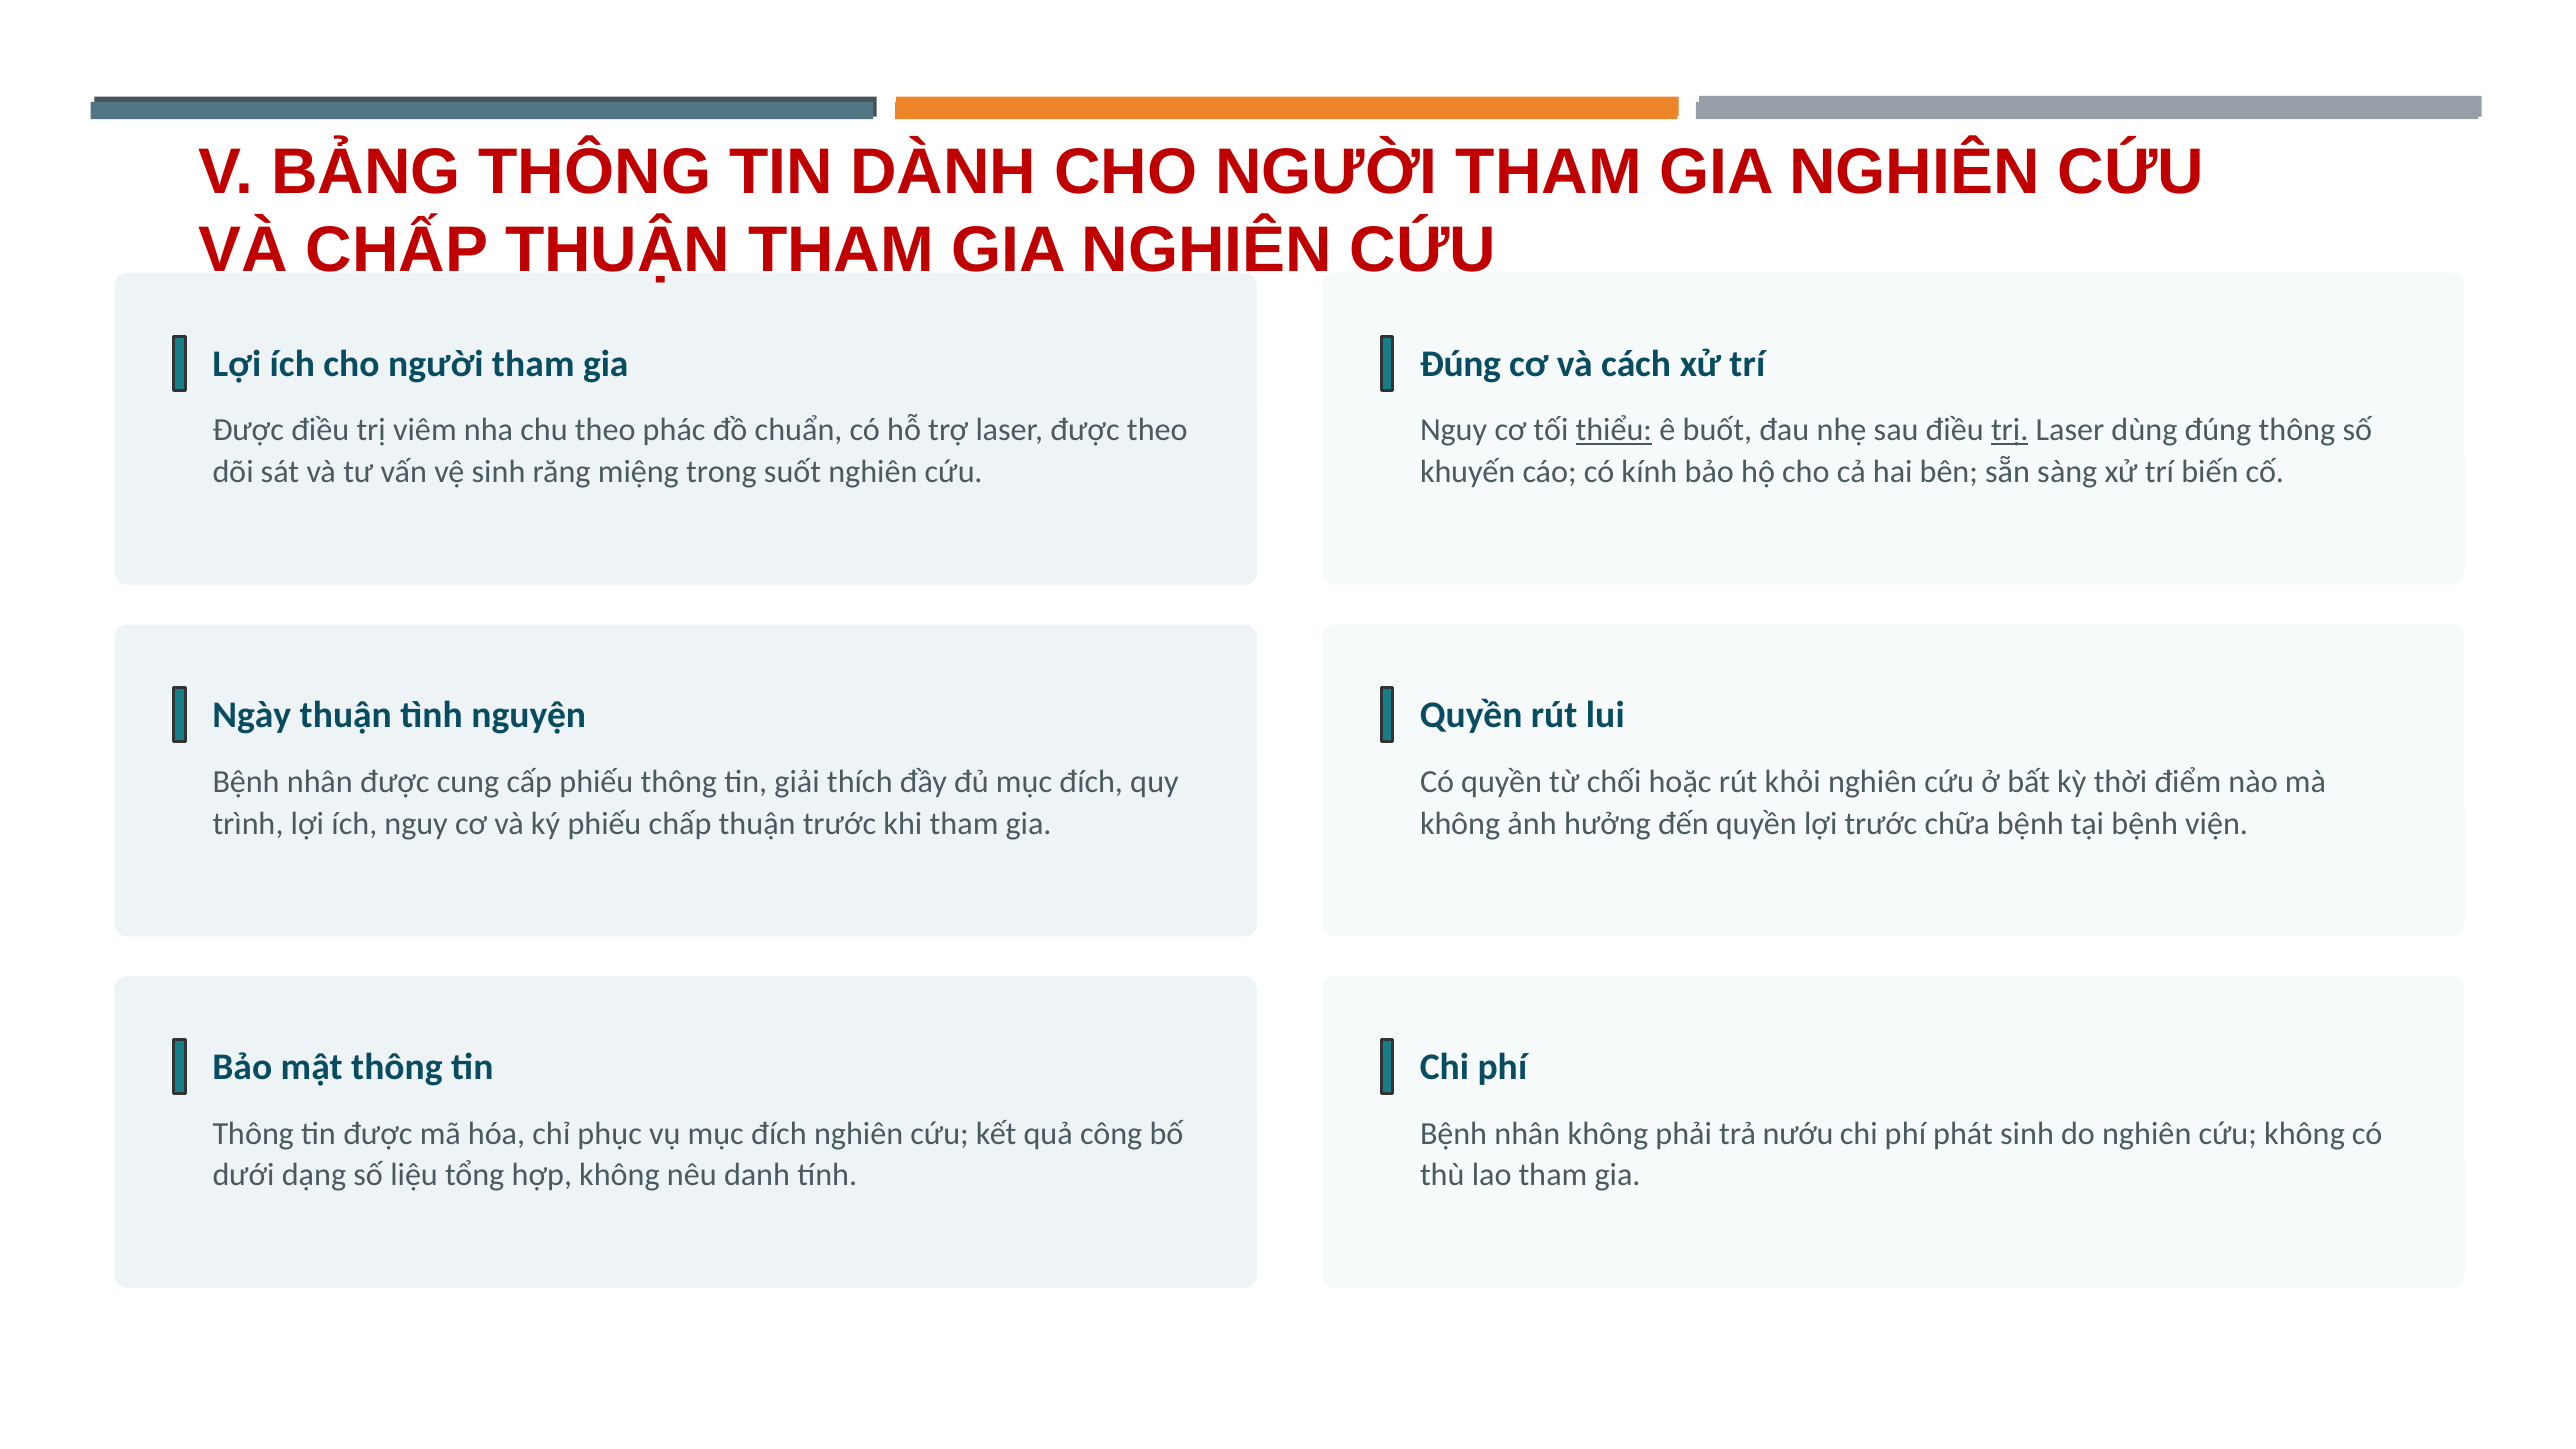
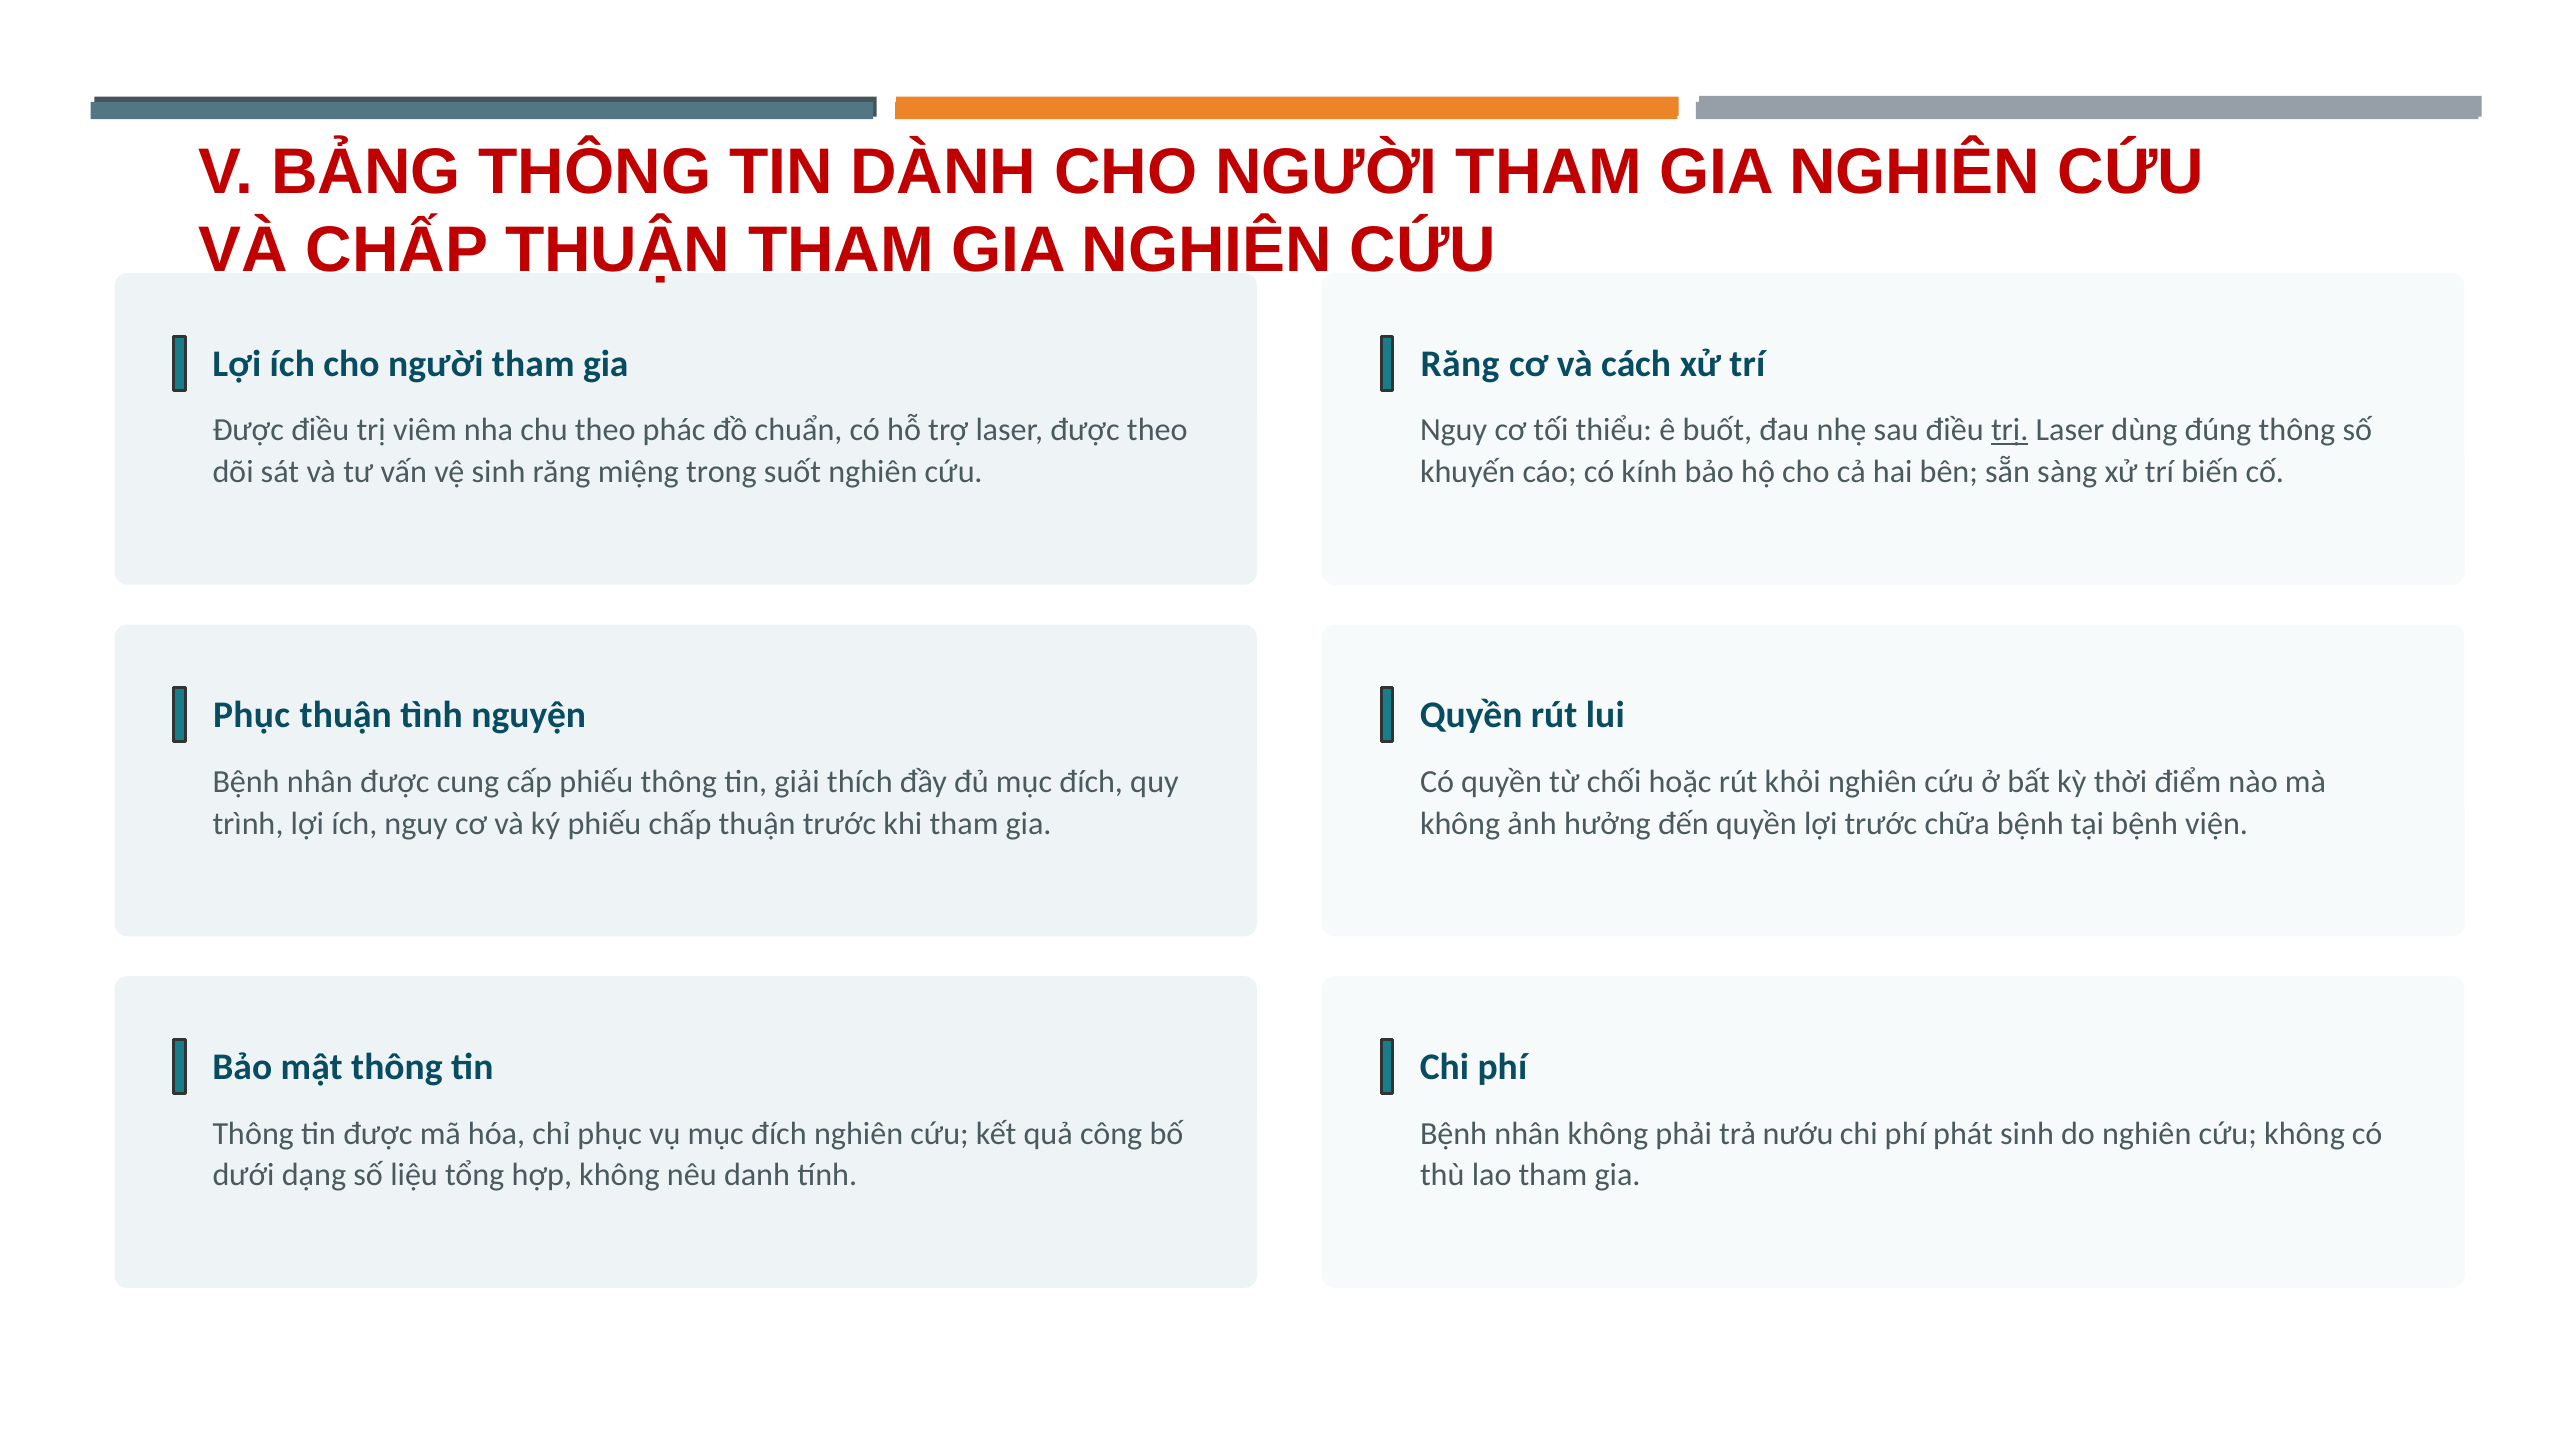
Đúng: Đúng -> Răng (1460, 364)
thiểu underline: present -> none (1614, 430)
Ngày: Ngày -> Phục (252, 716)
